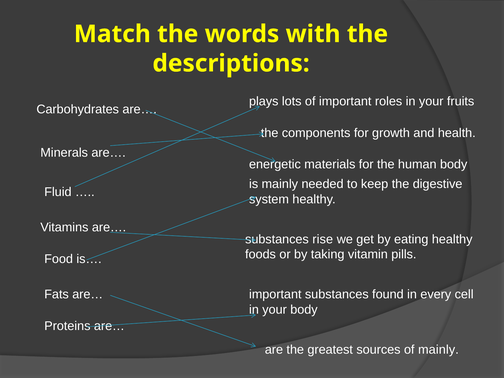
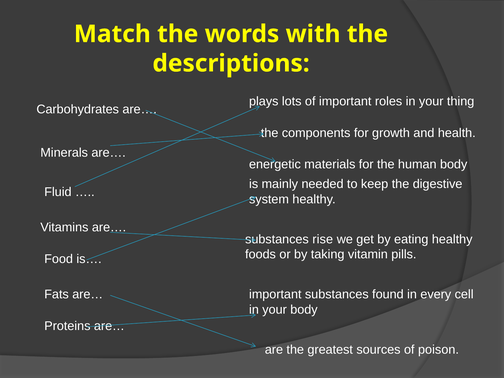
fruits: fruits -> thing (461, 101)
of mainly: mainly -> poison (438, 350)
